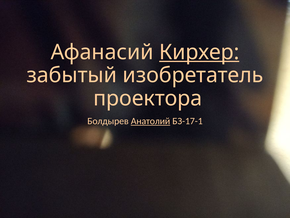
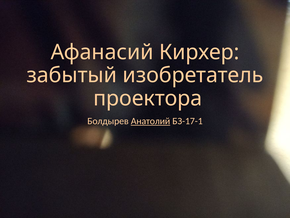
Кирхер underline: present -> none (199, 52)
